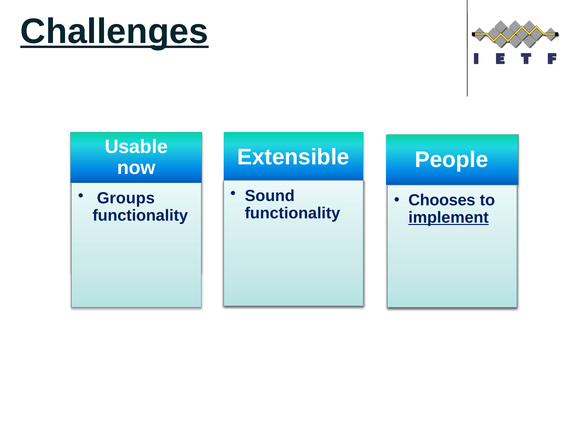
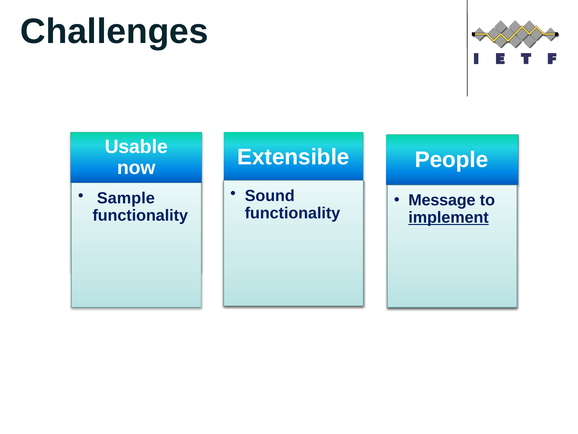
Challenges underline: present -> none (114, 32)
Groups: Groups -> Sample (126, 198)
Chooses: Chooses -> Message (442, 200)
